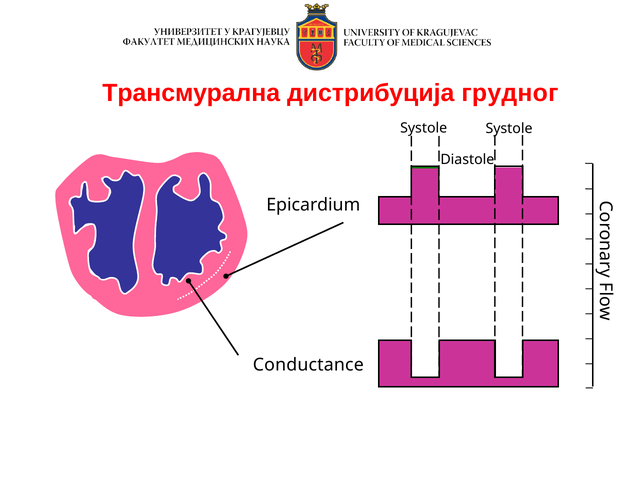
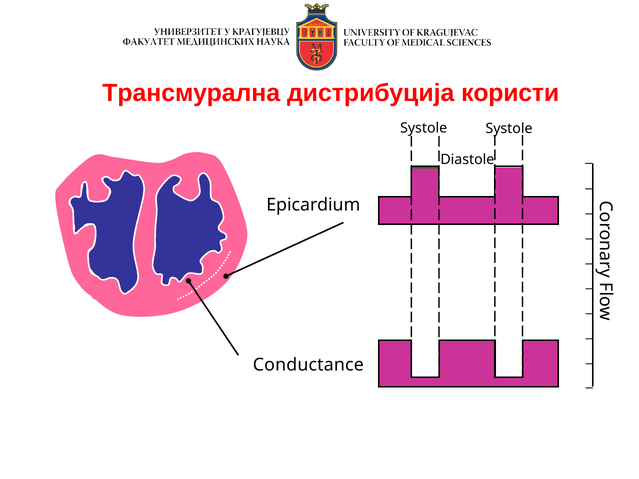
грудног: грудног -> користи (510, 93)
